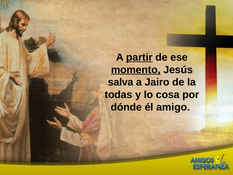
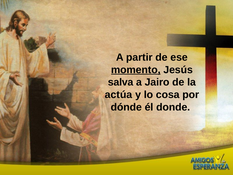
partir underline: present -> none (139, 57)
todas: todas -> actúa (118, 95)
amigo: amigo -> donde (173, 107)
